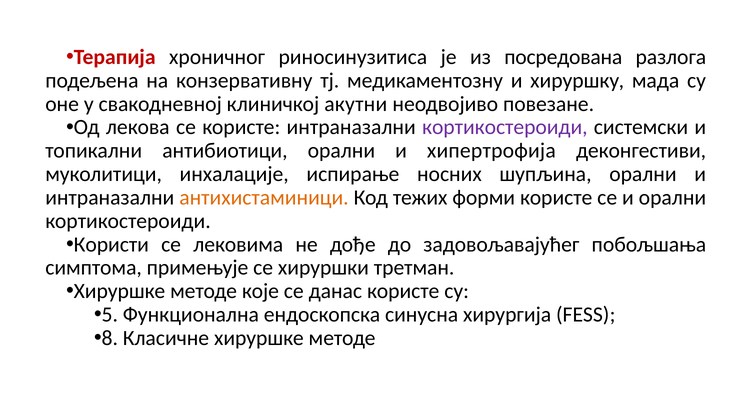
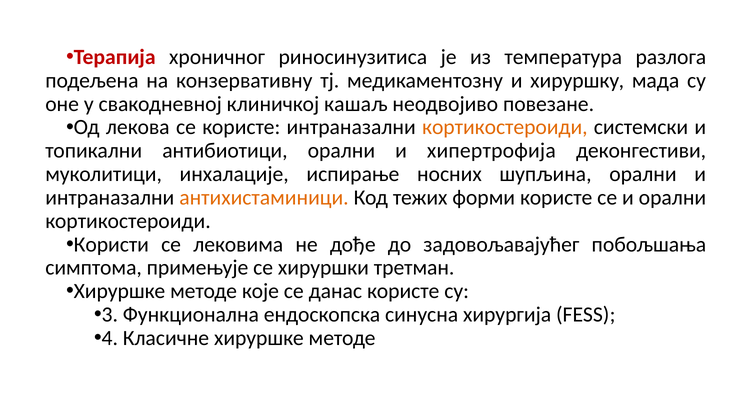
посредована: посредована -> температура (563, 57)
акутни: акутни -> кашаљ (356, 104)
кортикостероиди colour: purple -> orange (505, 127)
5: 5 -> 3 (110, 315)
8: 8 -> 4 (110, 338)
